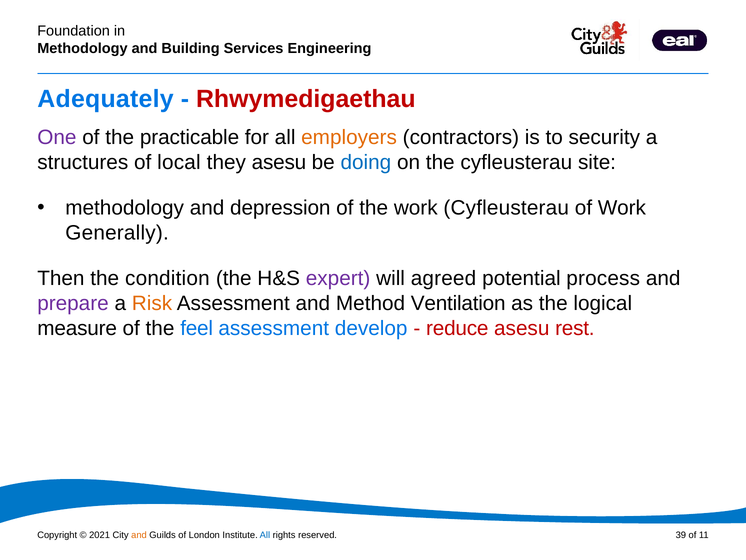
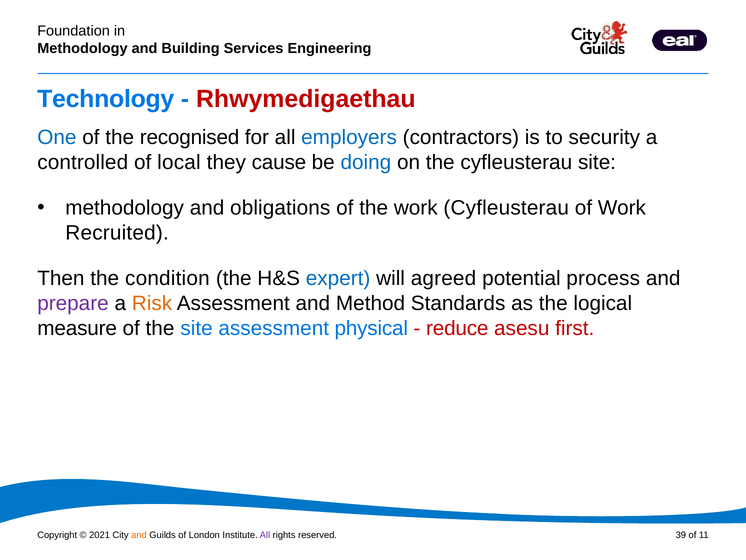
Adequately: Adequately -> Technology (106, 99)
One colour: purple -> blue (57, 137)
practicable: practicable -> recognised (190, 137)
employers colour: orange -> blue (349, 137)
structures: structures -> controlled (83, 162)
they asesu: asesu -> cause (279, 162)
depression: depression -> obligations (280, 208)
Generally: Generally -> Recruited (117, 233)
expert colour: purple -> blue (338, 278)
Ventilation: Ventilation -> Standards (458, 303)
the feel: feel -> site (197, 328)
develop: develop -> physical (371, 328)
rest: rest -> first (575, 328)
All colour: blue -> purple (265, 535)
